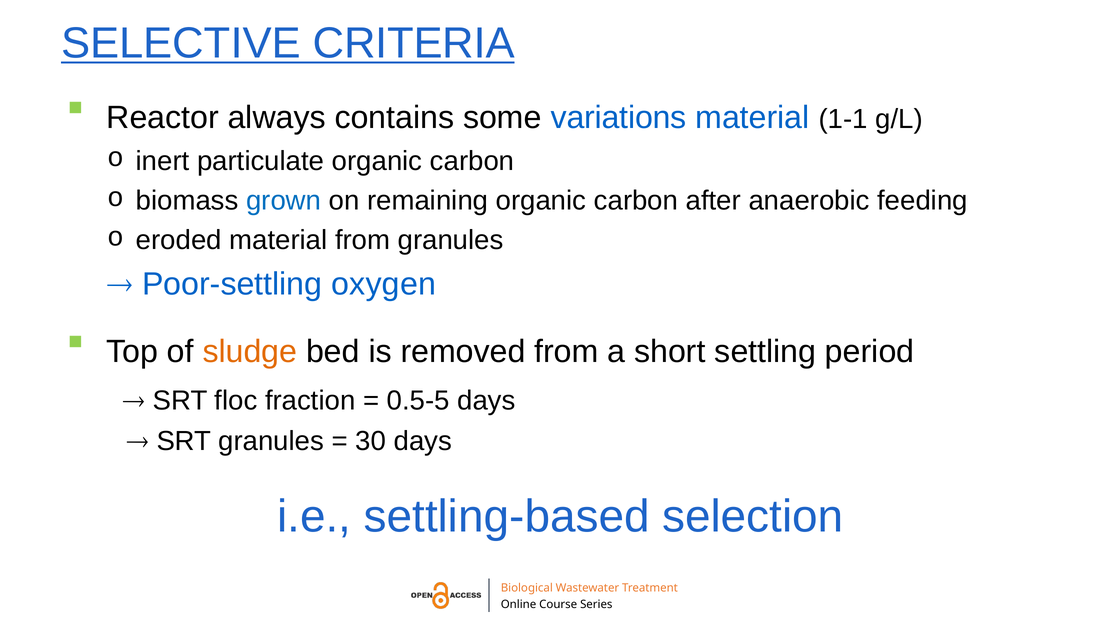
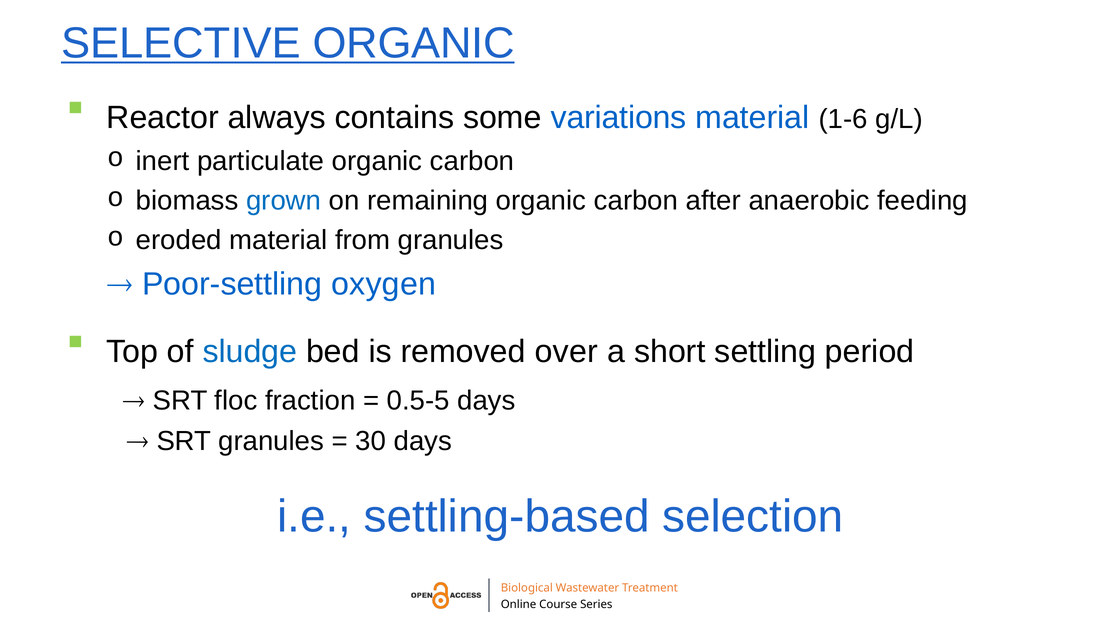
SELECTIVE CRITERIA: CRITERIA -> ORGANIC (414, 43)
1-1: 1-1 -> 1-6 (843, 119)
sludge colour: orange -> blue (250, 352)
removed from: from -> over (566, 352)
